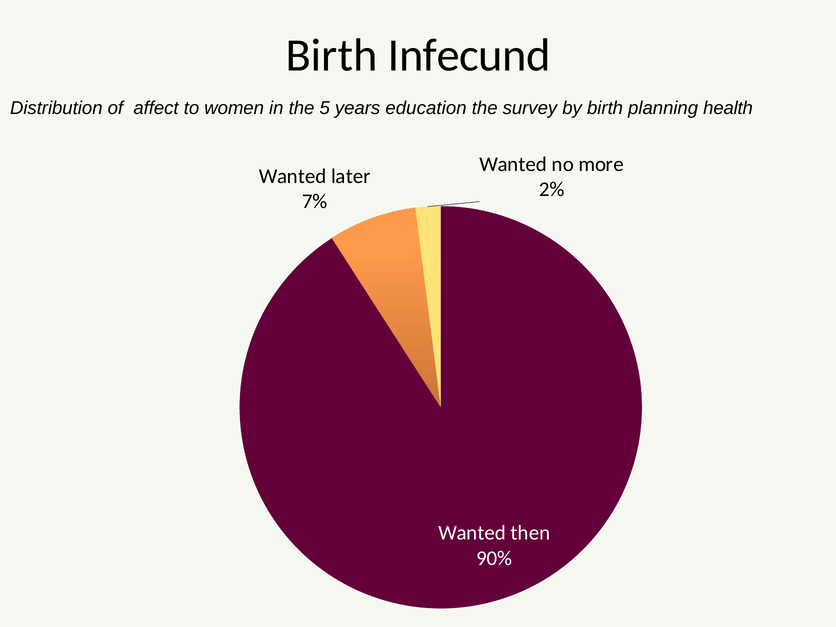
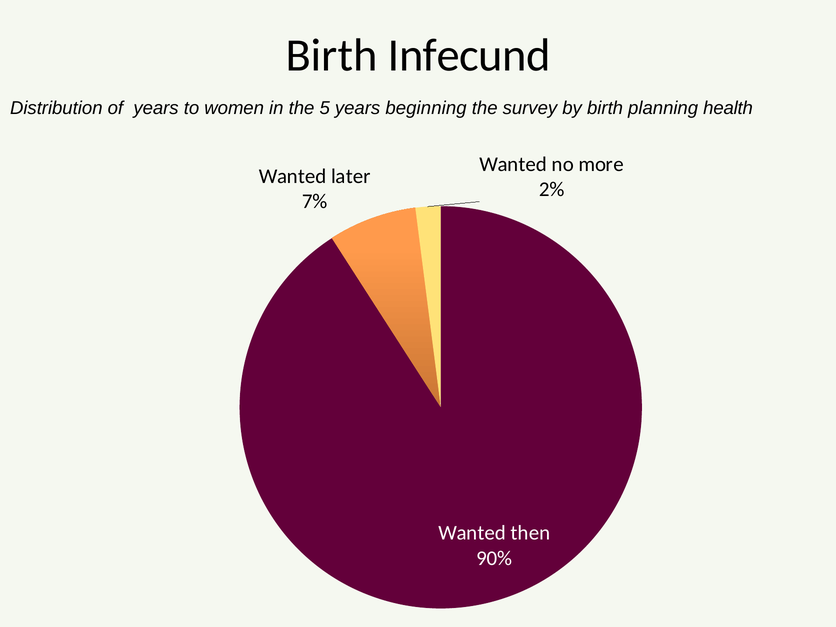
of affect: affect -> years (156, 108)
education: education -> beginning (426, 108)
